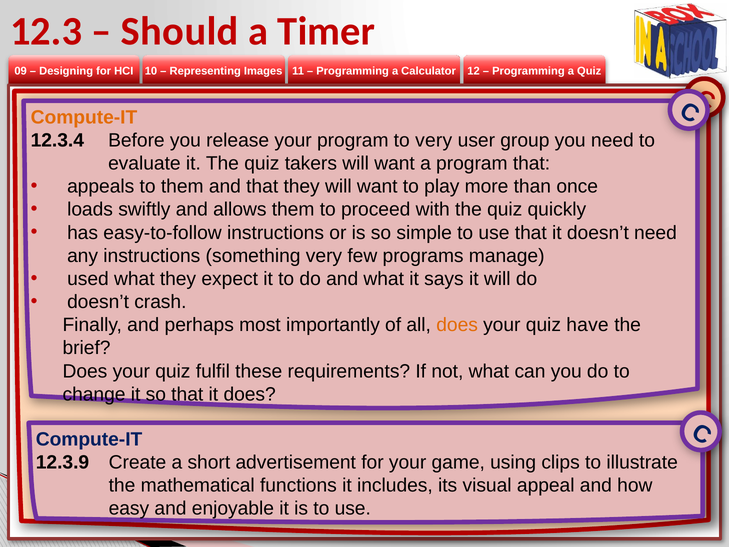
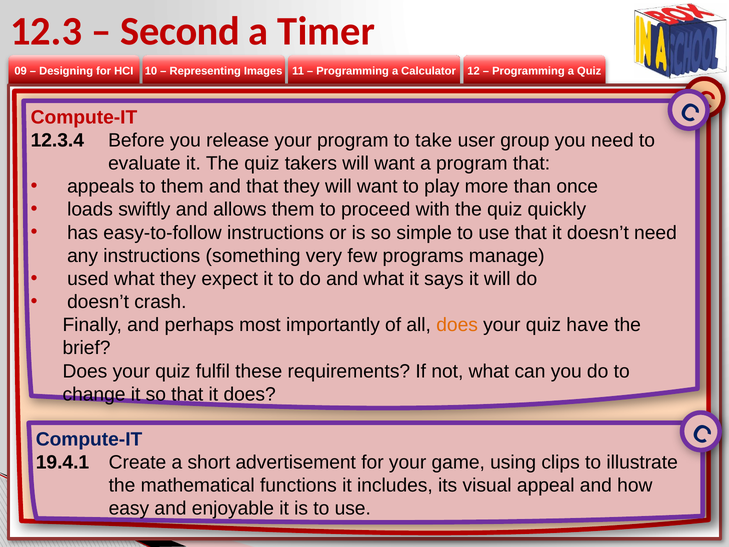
Should: Should -> Second (180, 31)
Compute-IT colour: orange -> red (84, 117)
to very: very -> take (434, 140)
12.3.9: 12.3.9 -> 19.4.1 (62, 462)
